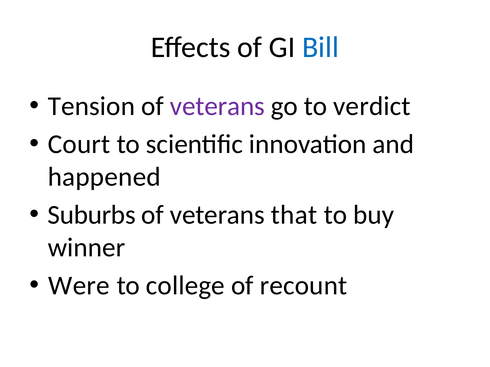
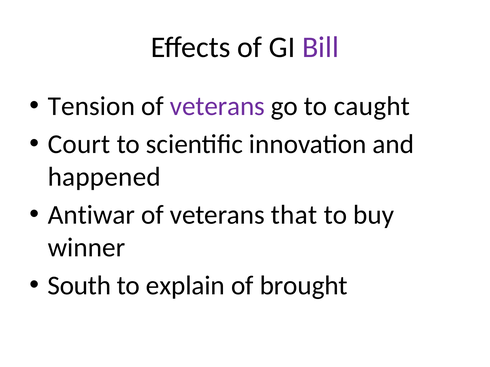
Bill colour: blue -> purple (320, 47)
verdict: verdict -> caught (372, 106)
Suburbs: Suburbs -> Antiwar (91, 215)
Were: Were -> South (79, 286)
college: college -> explain (185, 286)
recount: recount -> brought (304, 286)
